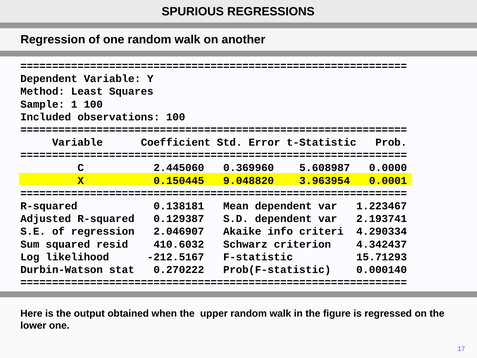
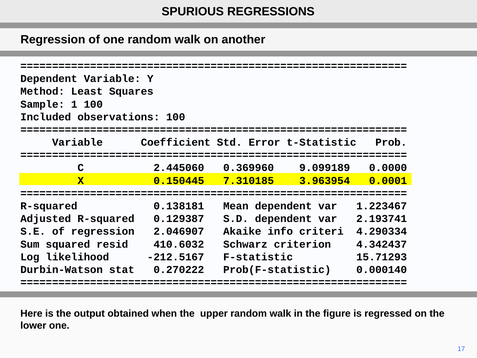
5.608987: 5.608987 -> 9.099189 (325, 168)
9.048820: 9.048820 -> 7.310185 (249, 180)
